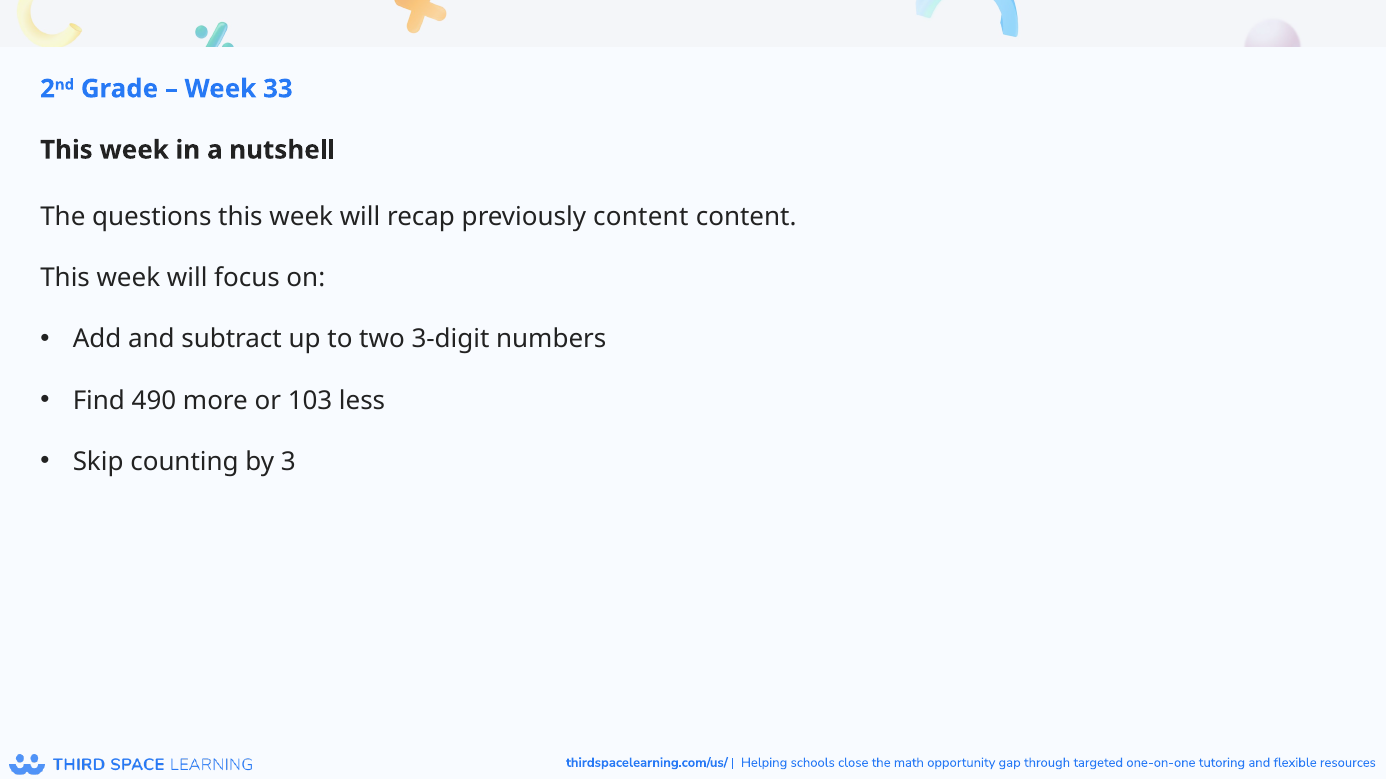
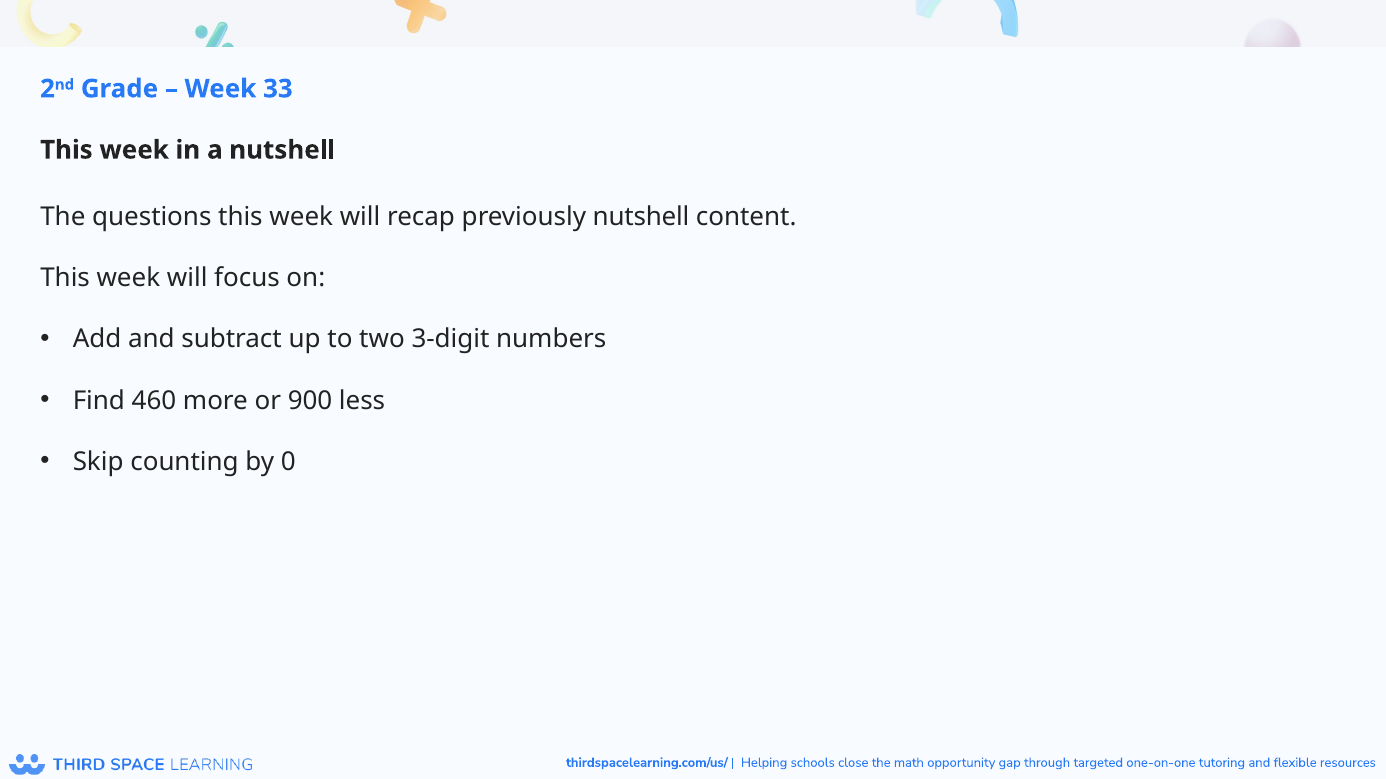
previously content: content -> nutshell (641, 217)
490: 490 -> 460 (154, 401)
103: 103 -> 900 (310, 401)
3: 3 -> 0 (288, 462)
